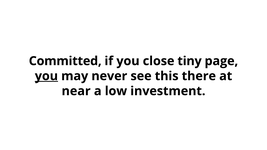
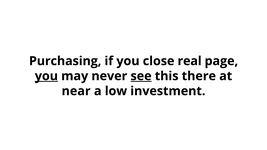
Committed: Committed -> Purchasing (65, 61)
tiny: tiny -> real (190, 61)
see underline: none -> present (141, 76)
